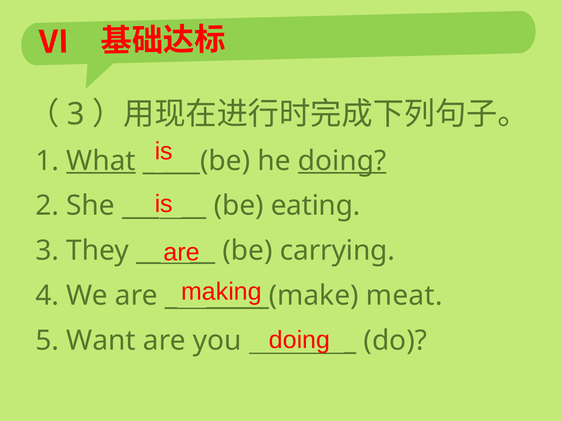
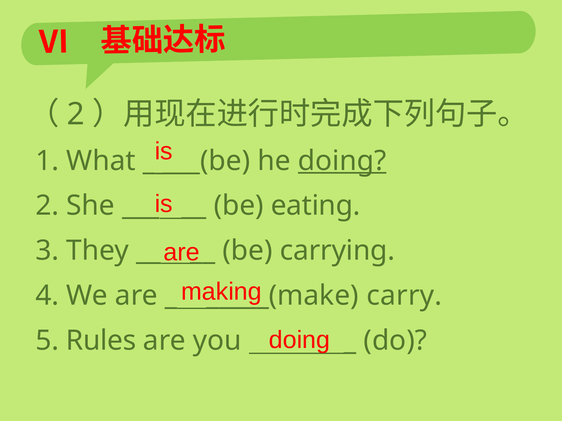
3: 3 -> 2 (76, 114)
What underline: present -> none (101, 161)
meat: meat -> carry (404, 296)
Want: Want -> Rules (101, 341)
